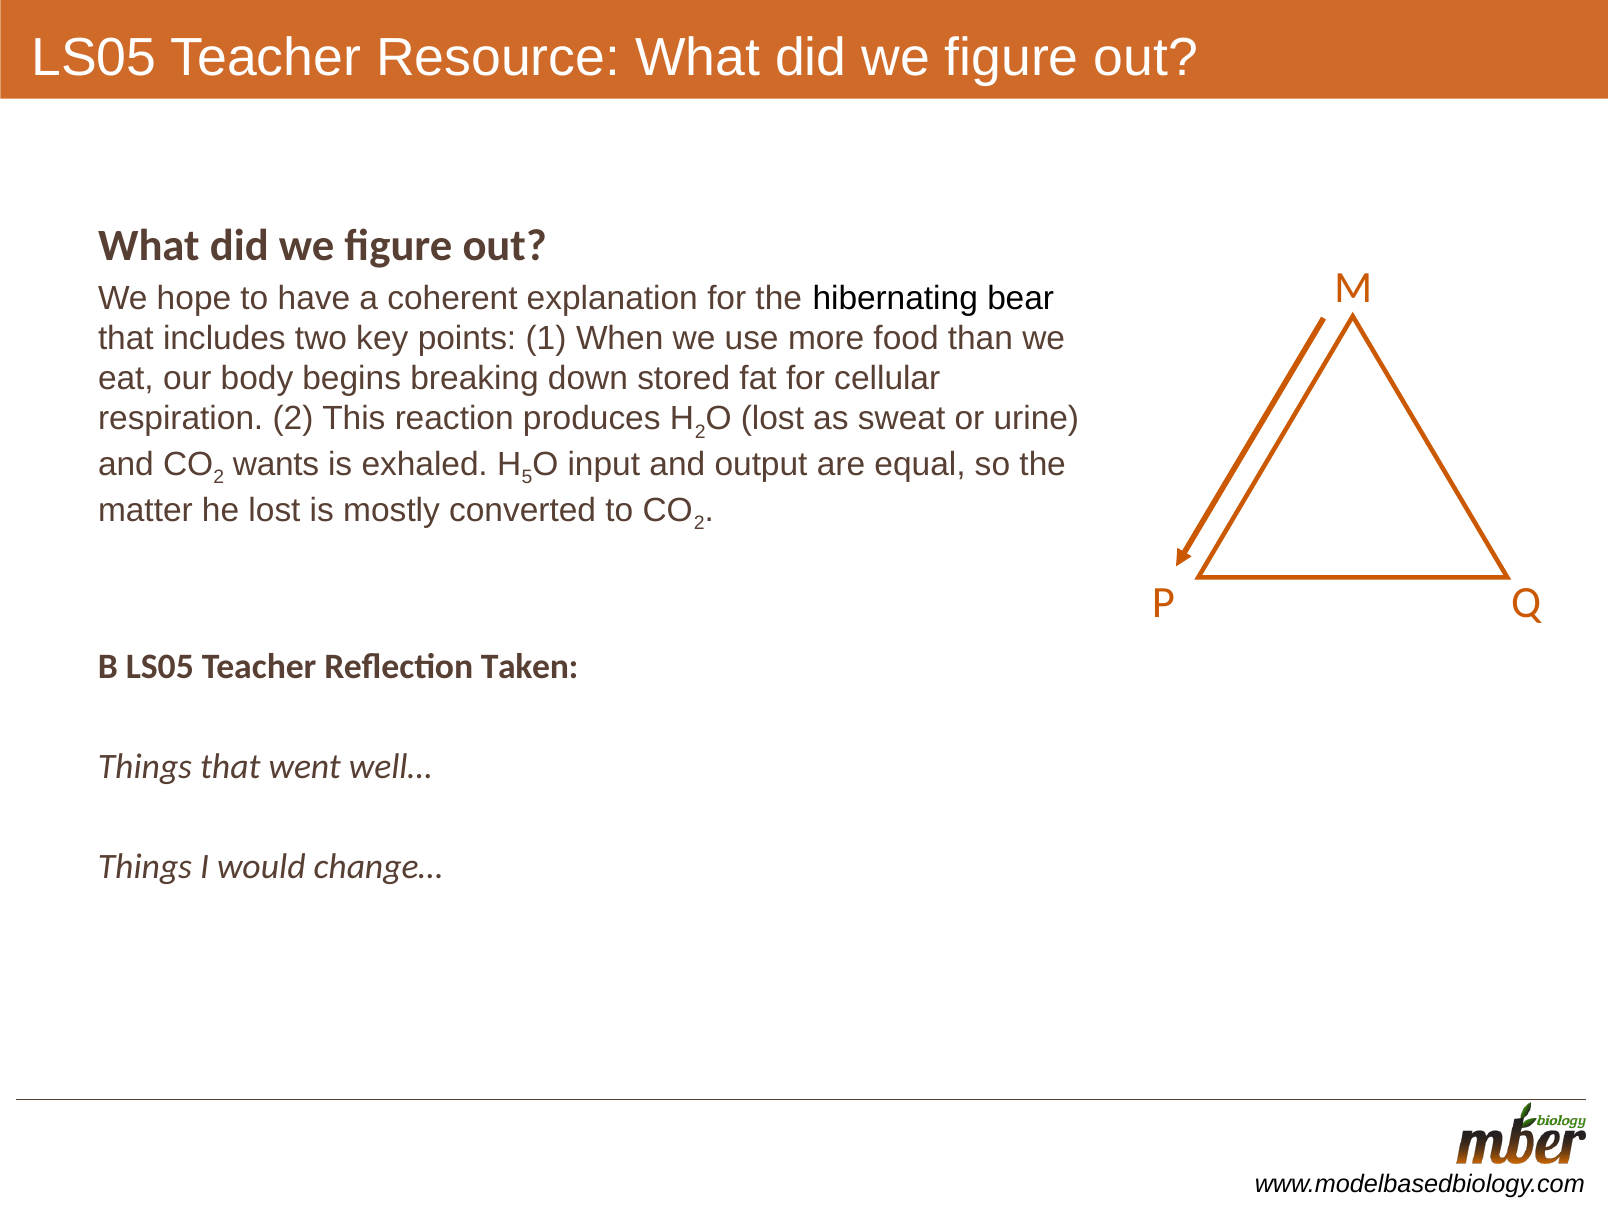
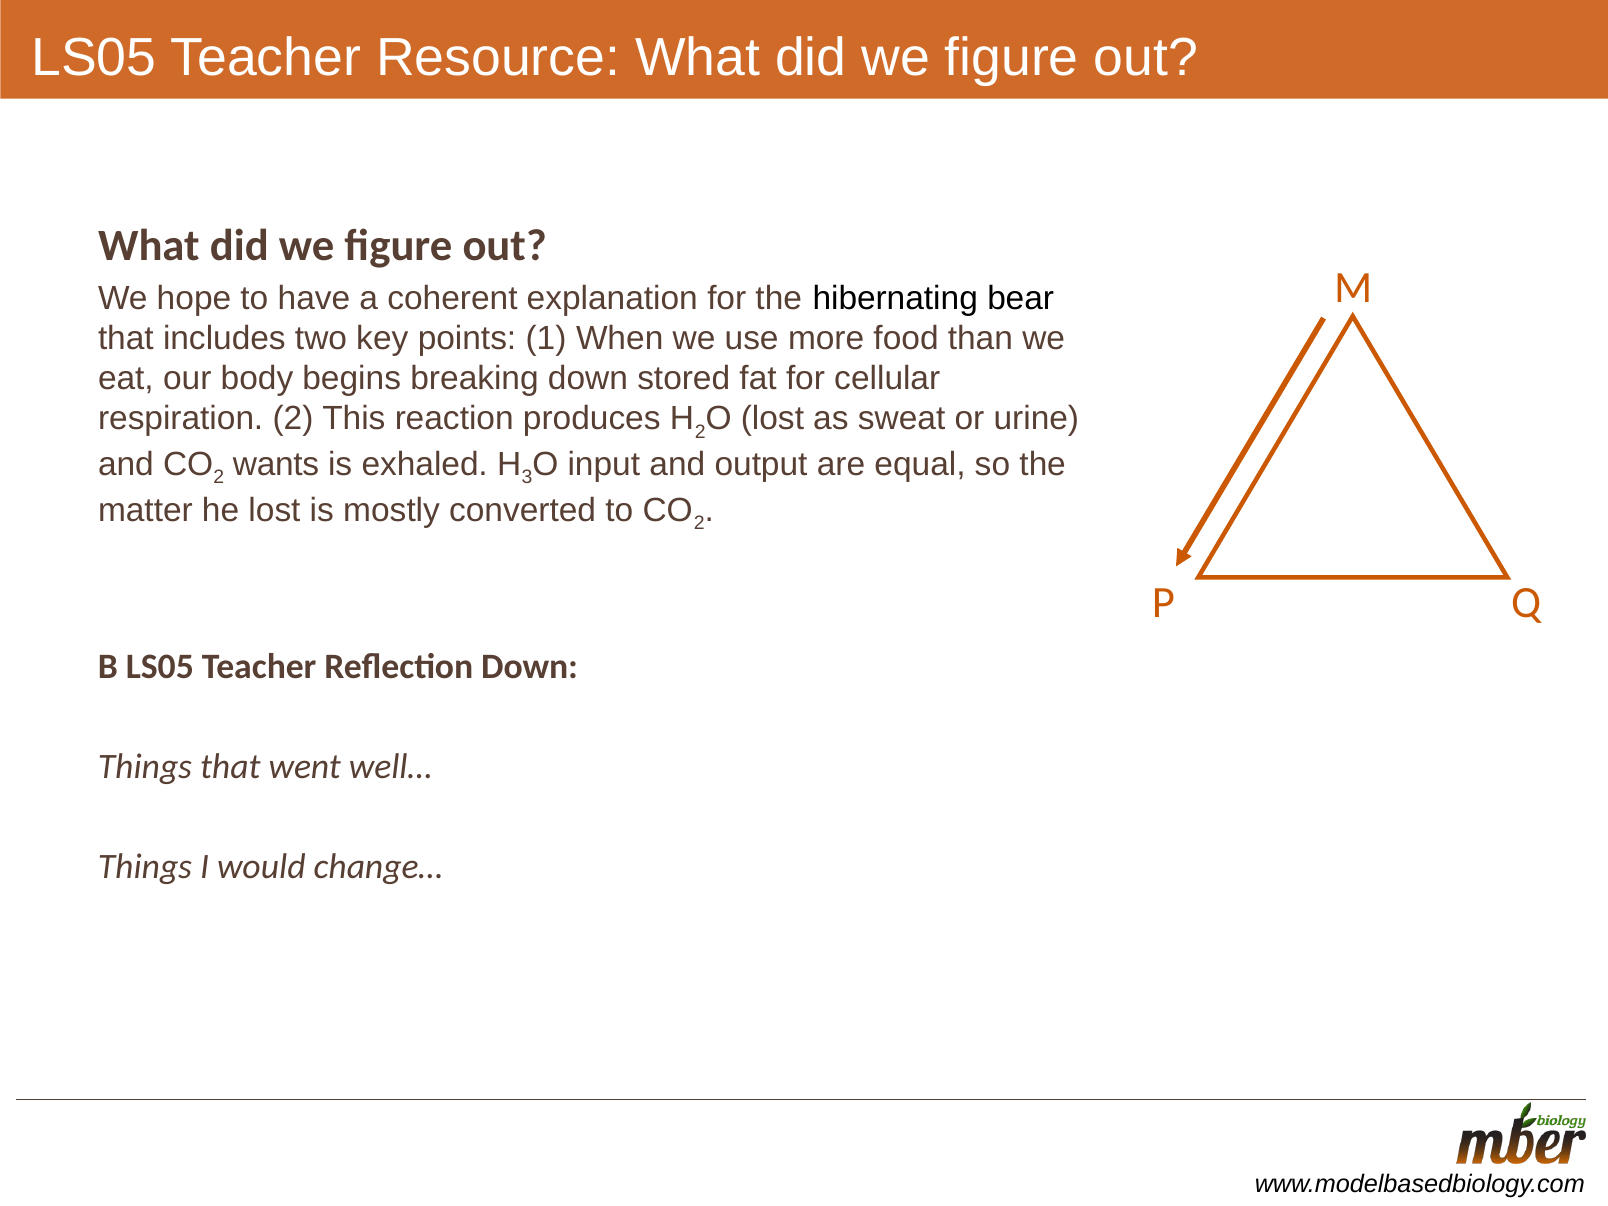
5: 5 -> 3 (527, 477)
Reflection Taken: Taken -> Down (530, 667)
